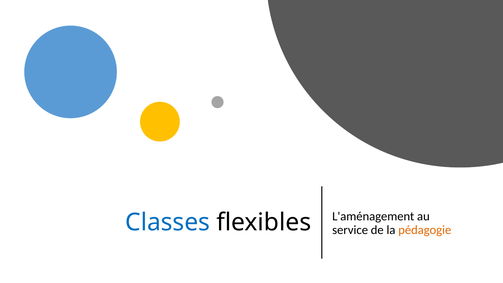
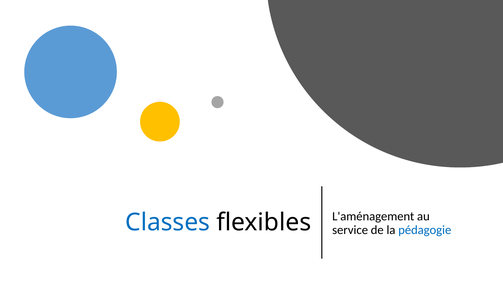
pédagogie colour: orange -> blue (425, 230)
